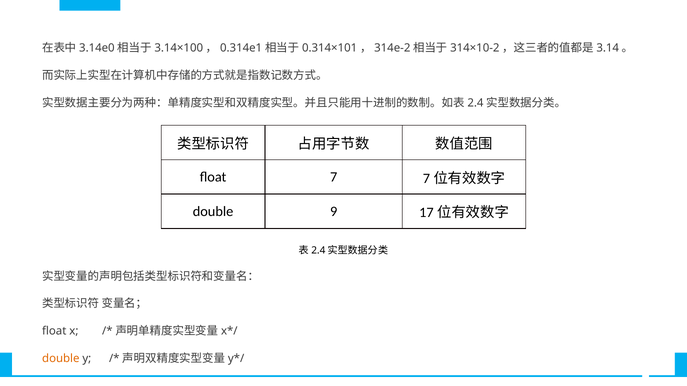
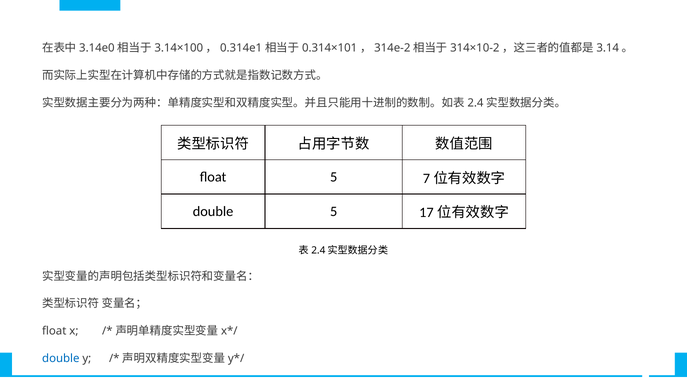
float 7: 7 -> 5 (334, 177)
double 9: 9 -> 5 (334, 212)
double colour: orange -> blue (61, 359)
